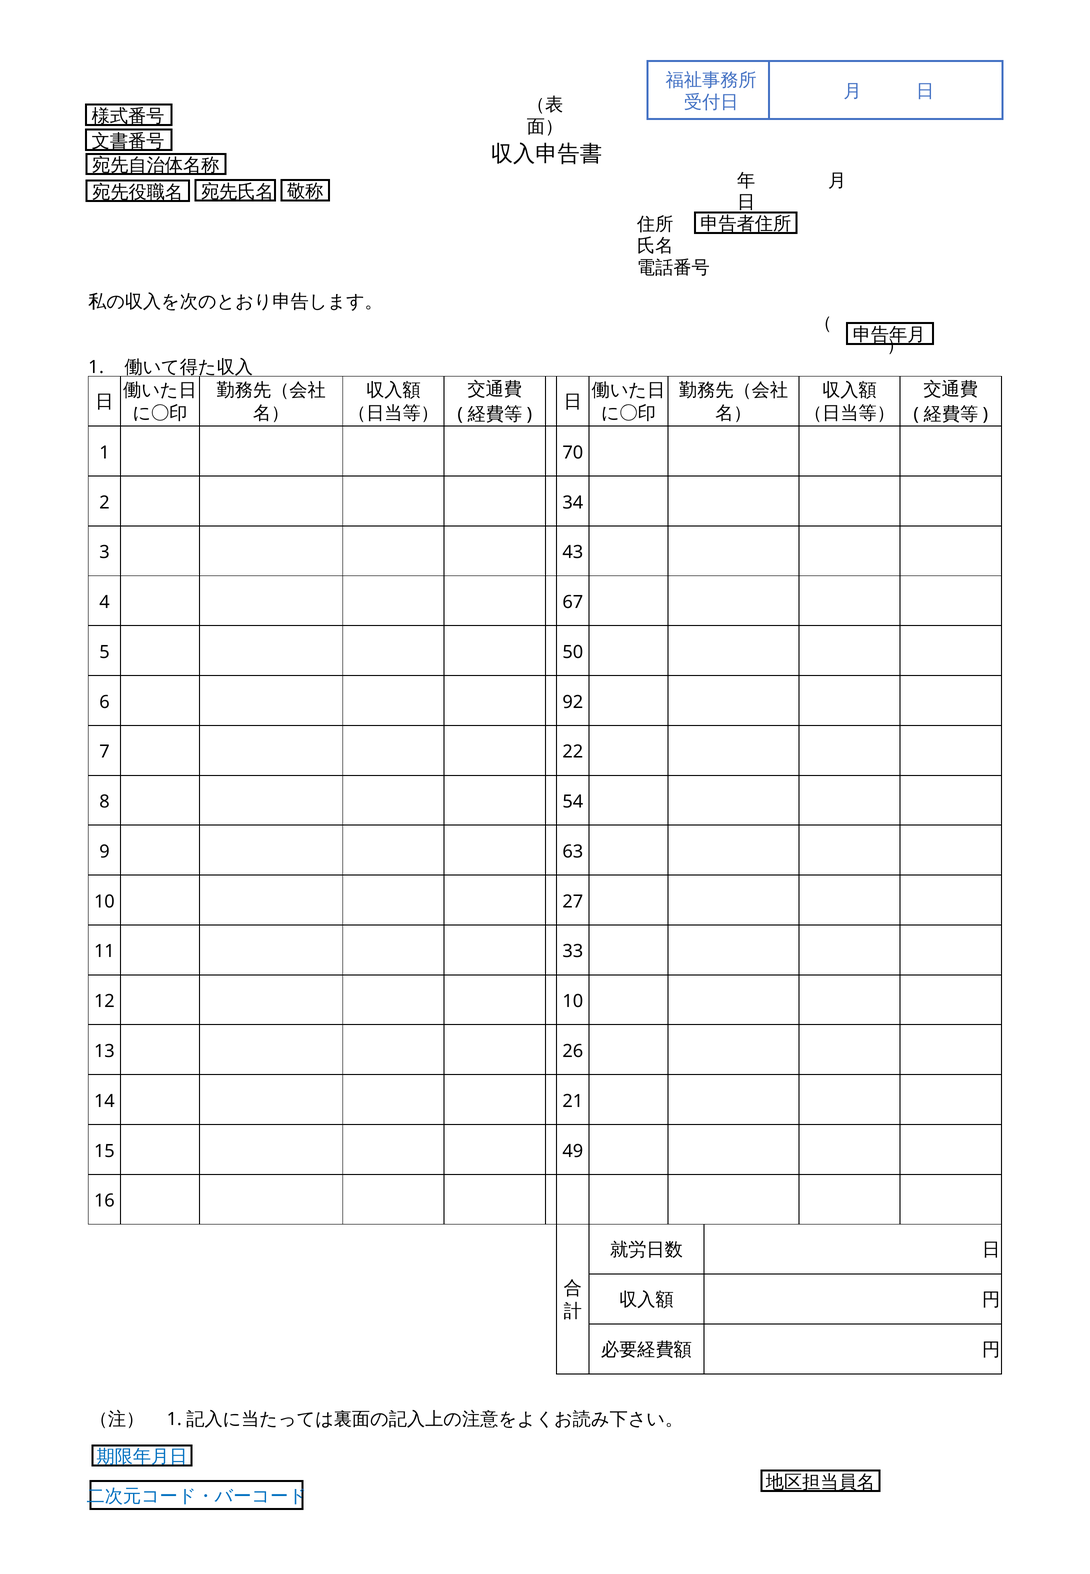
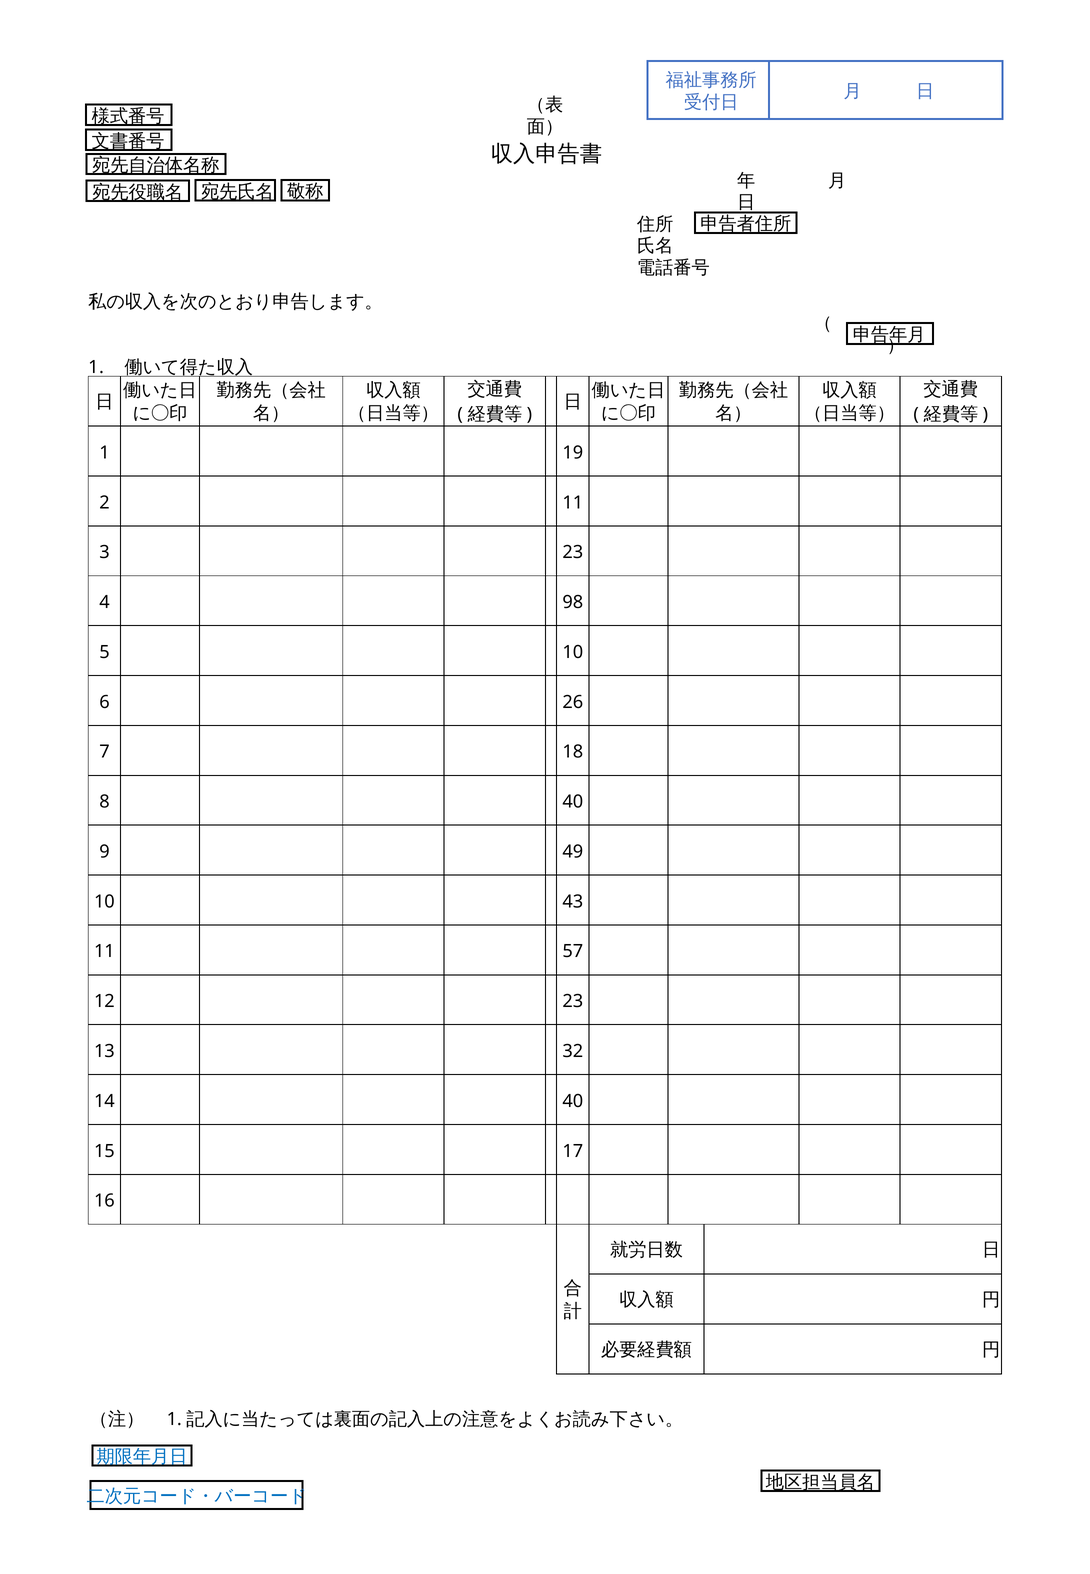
70: 70 -> 19 (573, 453)
2 34: 34 -> 11 (573, 503)
3 43: 43 -> 23 (573, 553)
67: 67 -> 98 (573, 603)
5 50: 50 -> 10 (573, 652)
92: 92 -> 26 (573, 702)
22: 22 -> 18 (573, 752)
8 54: 54 -> 40 (573, 802)
63: 63 -> 49 (573, 852)
27: 27 -> 43 (573, 902)
33: 33 -> 57 (573, 952)
12 10: 10 -> 23 (573, 1002)
26: 26 -> 32 (573, 1052)
14 21: 21 -> 40 (573, 1101)
49: 49 -> 17 (573, 1151)
